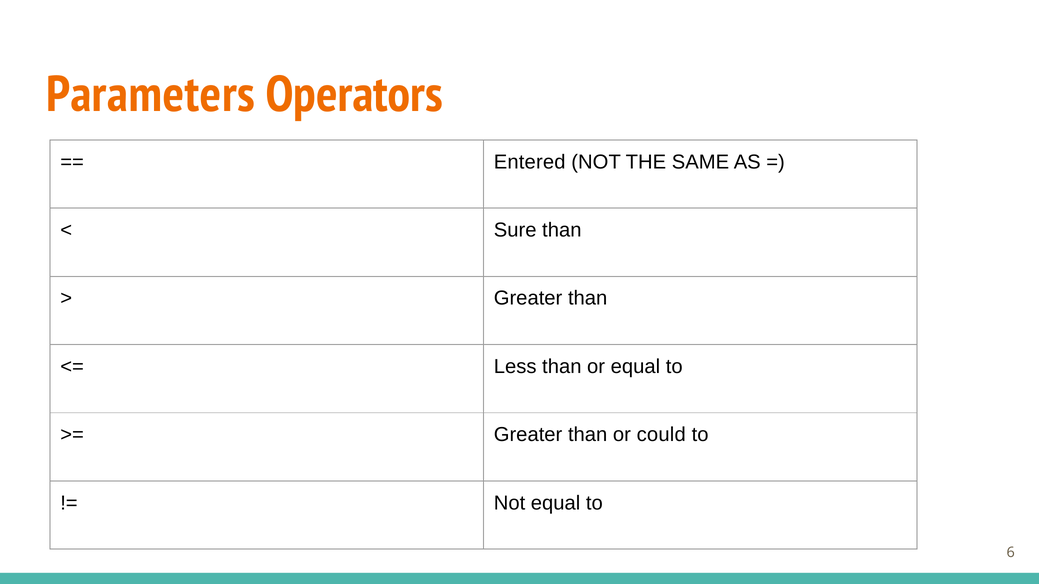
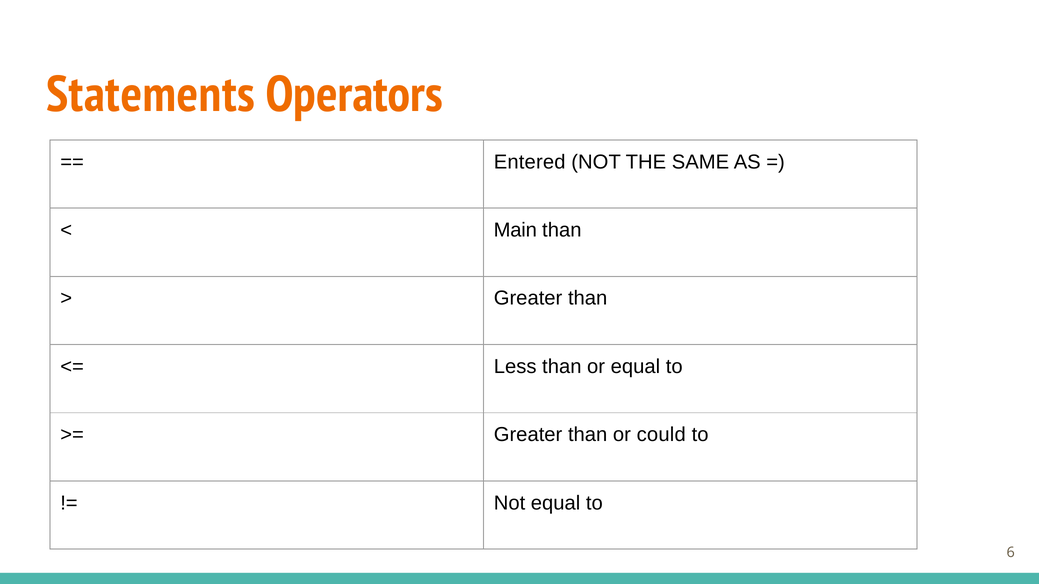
Parameters: Parameters -> Statements (151, 95)
Sure: Sure -> Main (515, 230)
